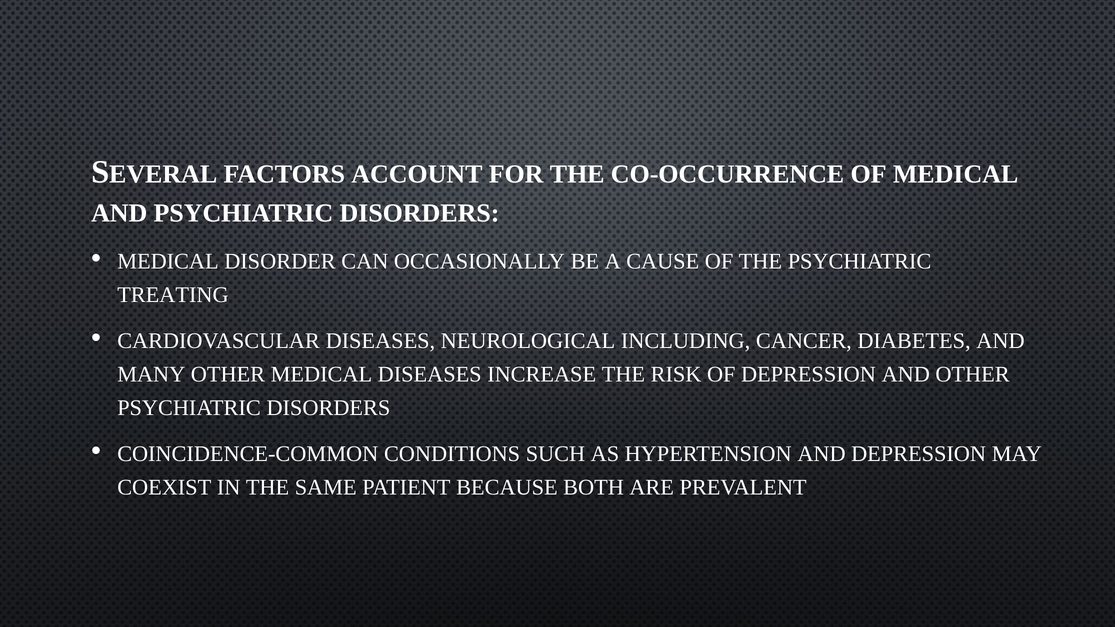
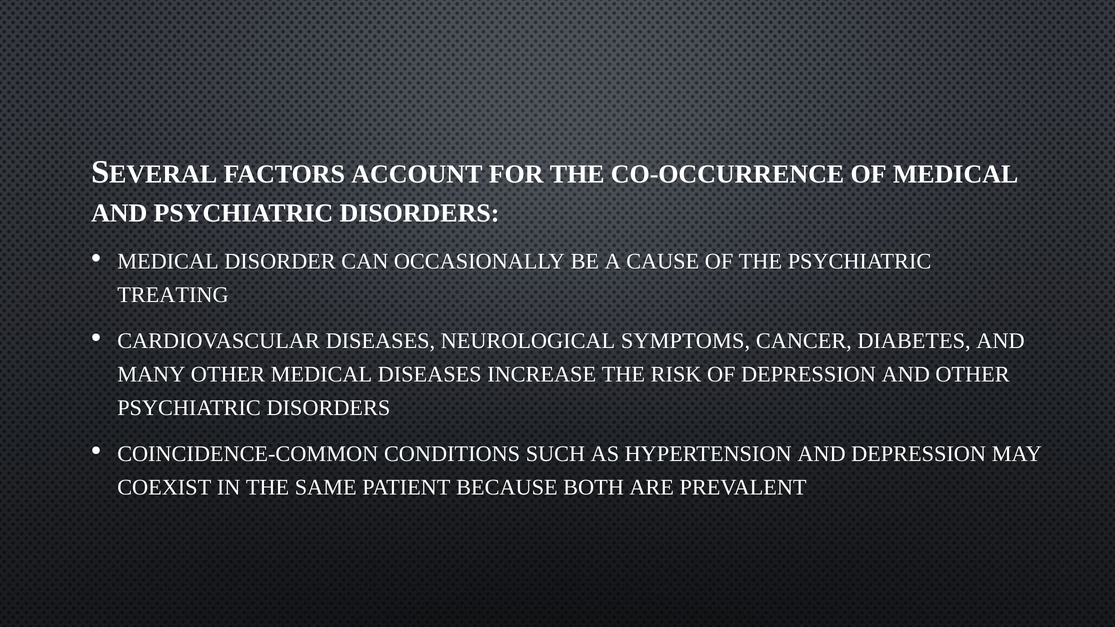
INCLUDING: INCLUDING -> SYMPTOMS (686, 341)
